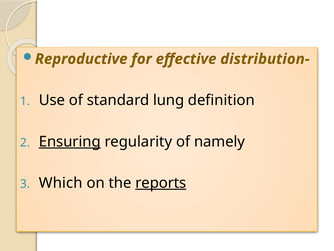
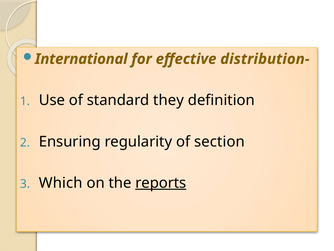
Reproductive: Reproductive -> International (81, 59)
lung: lung -> they (169, 100)
Ensuring underline: present -> none (70, 141)
namely: namely -> section (219, 141)
